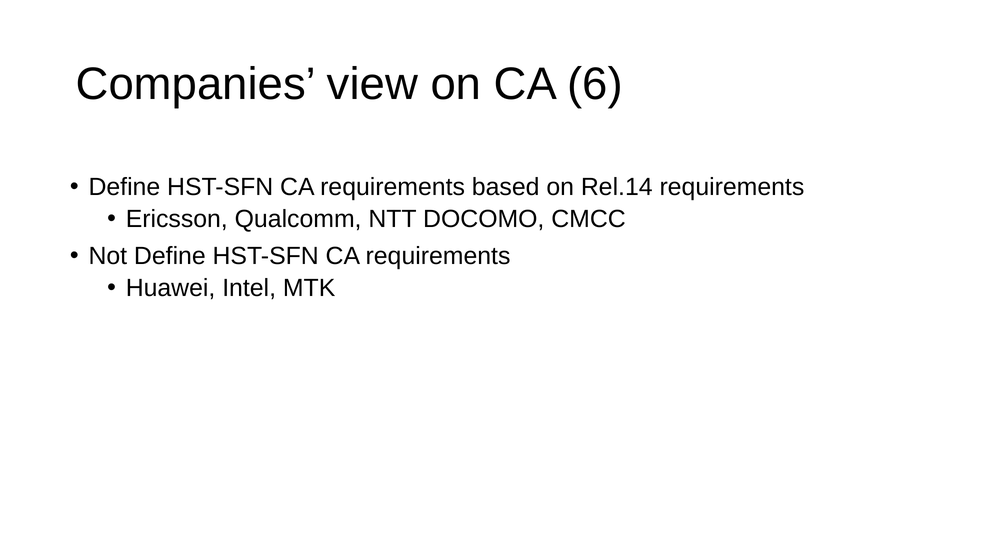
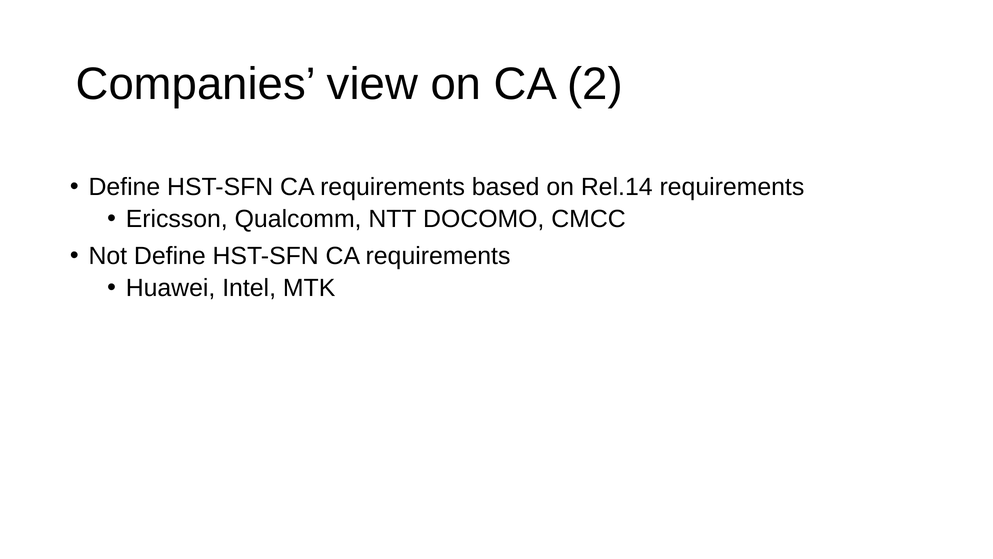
6: 6 -> 2 (595, 84)
